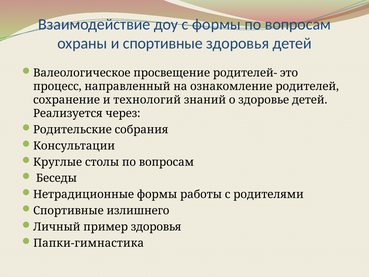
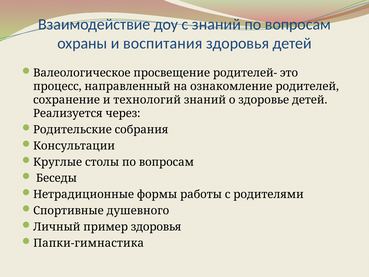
с формы: формы -> знаний (216, 24)
и спортивные: спортивные -> воспитания (163, 43)
излишнего: излишнего -> душевного (138, 210)
